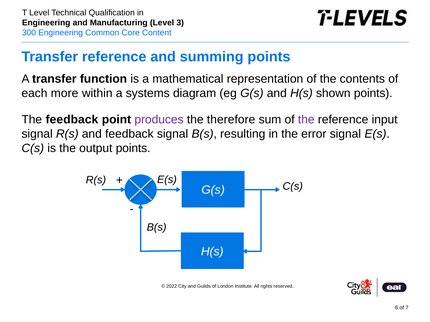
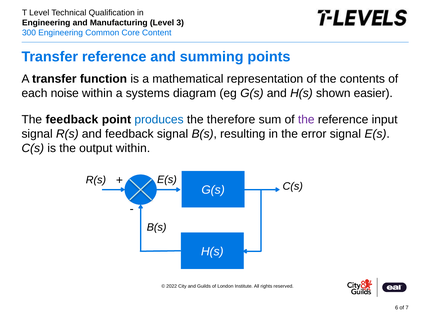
more: more -> noise (65, 93)
shown points: points -> easier (373, 93)
produces colour: purple -> blue (159, 120)
output points: points -> within (133, 148)
